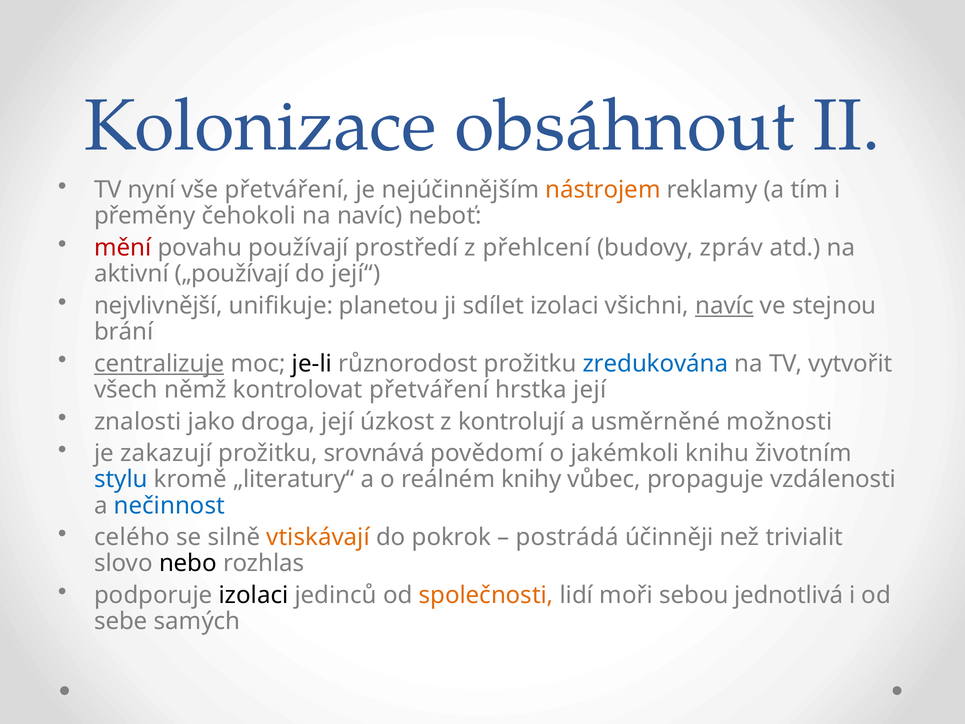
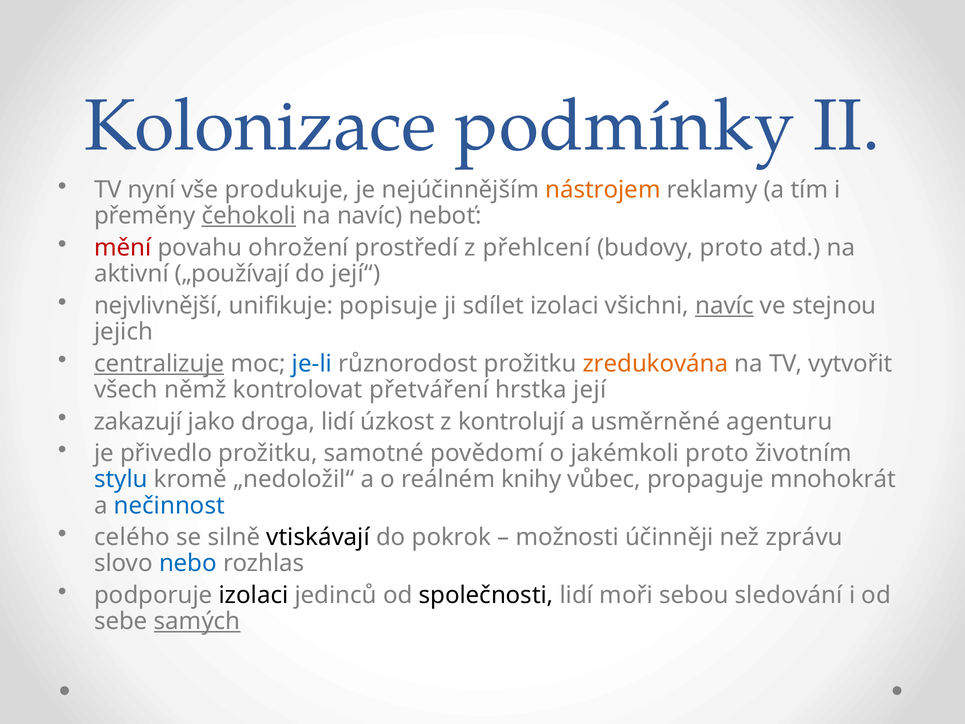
obsáhnout: obsáhnout -> podmínky (625, 126)
vše přetváření: přetváření -> produkuje (287, 190)
čehokoli underline: none -> present (249, 216)
používají: používají -> ohrožení (299, 248)
budovy zpráv: zpráv -> proto (731, 248)
planetou: planetou -> popisuje (389, 306)
brání: brání -> jejich (124, 332)
je-li colour: black -> blue (312, 364)
zredukována colour: blue -> orange (655, 364)
znalosti: znalosti -> zakazují (138, 421)
droga její: její -> lidí (338, 421)
možnosti: možnosti -> agenturu (779, 421)
zakazují: zakazují -> přivedlo (166, 453)
srovnává: srovnává -> samotné (374, 453)
jakémkoli knihu: knihu -> proto (717, 453)
„literatury“: „literatury“ -> „nedoložil“ (294, 479)
vzdálenosti: vzdálenosti -> mnohokrát (833, 479)
vtiskávají colour: orange -> black (318, 537)
postrádá: postrádá -> možnosti (567, 537)
trivialit: trivialit -> zprávu (804, 537)
nebo colour: black -> blue (188, 563)
společnosti colour: orange -> black (486, 595)
jednotlivá: jednotlivá -> sledování (789, 595)
samých underline: none -> present (197, 621)
